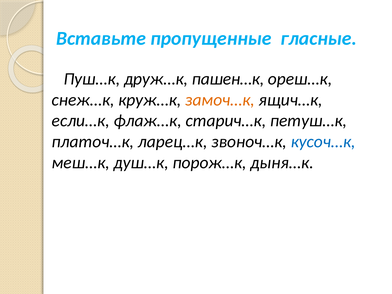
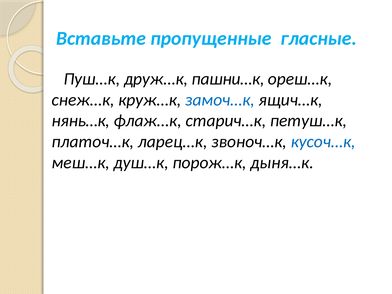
пашен…к: пашен…к -> пашни…к (228, 79)
замоч…к colour: orange -> blue (220, 100)
если…к: если…к -> нянь…к (81, 121)
